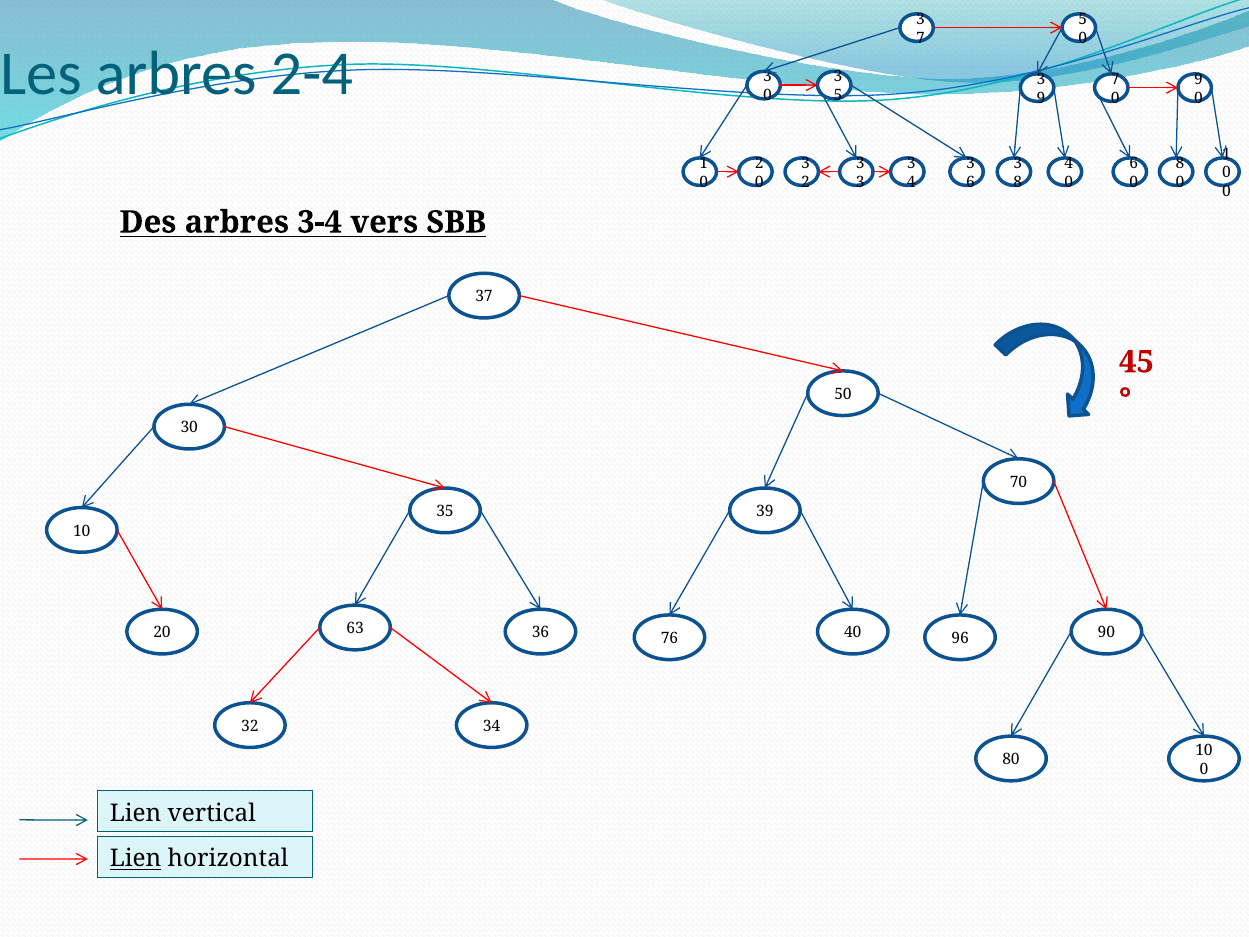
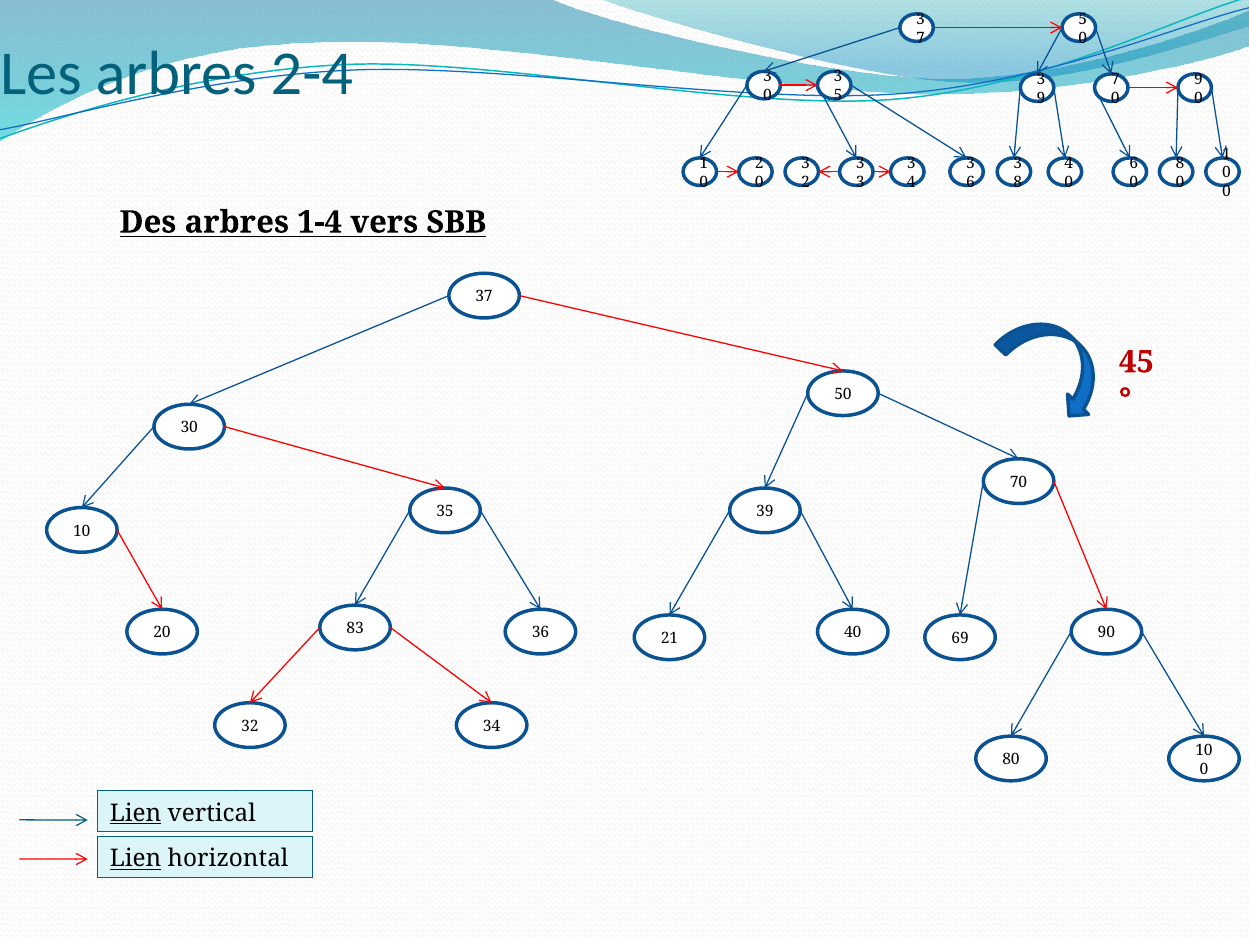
3-4: 3-4 -> 1-4 (320, 222)
63: 63 -> 83 (355, 628)
76: 76 -> 21 (669, 638)
96: 96 -> 69 (960, 638)
Lien underline: none -> present (136, 813)
